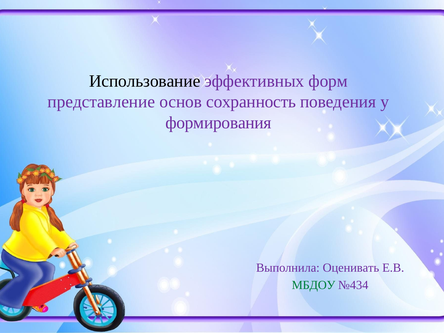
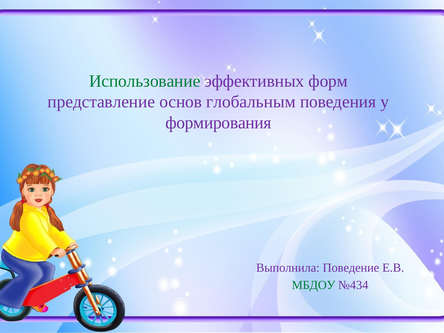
Использование colour: black -> green (145, 81)
сохранность: сохранность -> глобальным (251, 102)
Оценивать: Оценивать -> Поведение (351, 268)
